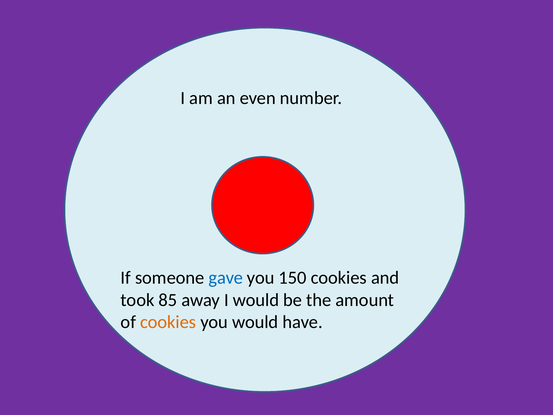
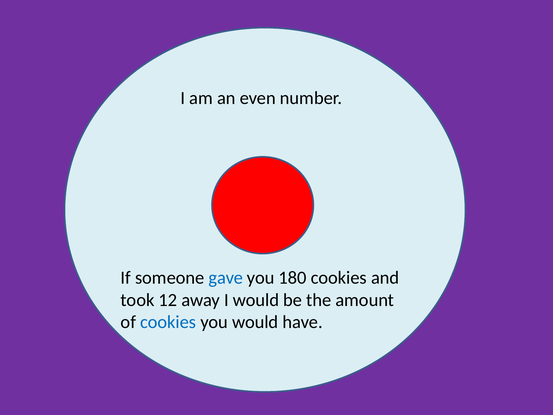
150: 150 -> 180 (293, 278)
85: 85 -> 12 (168, 300)
cookies colour: orange -> blue (168, 322)
